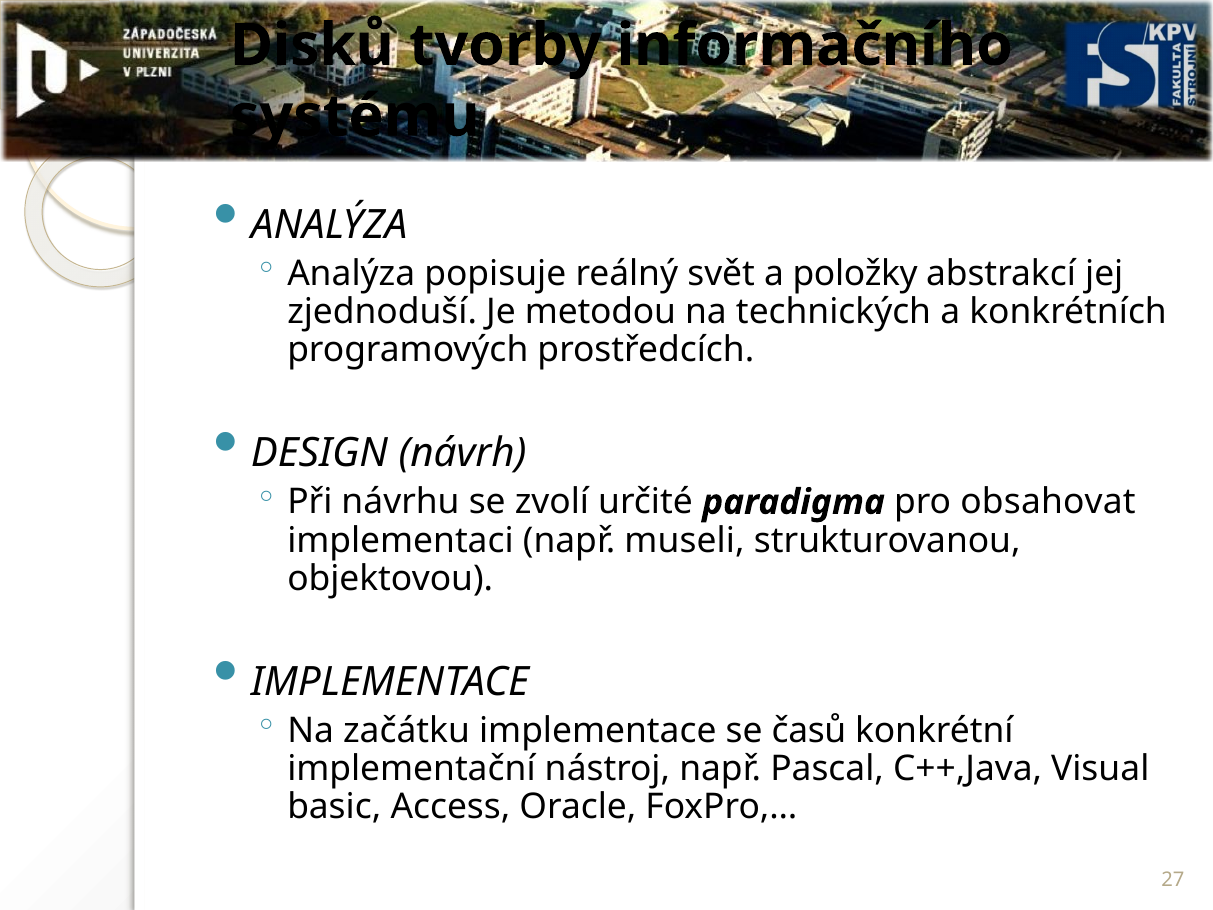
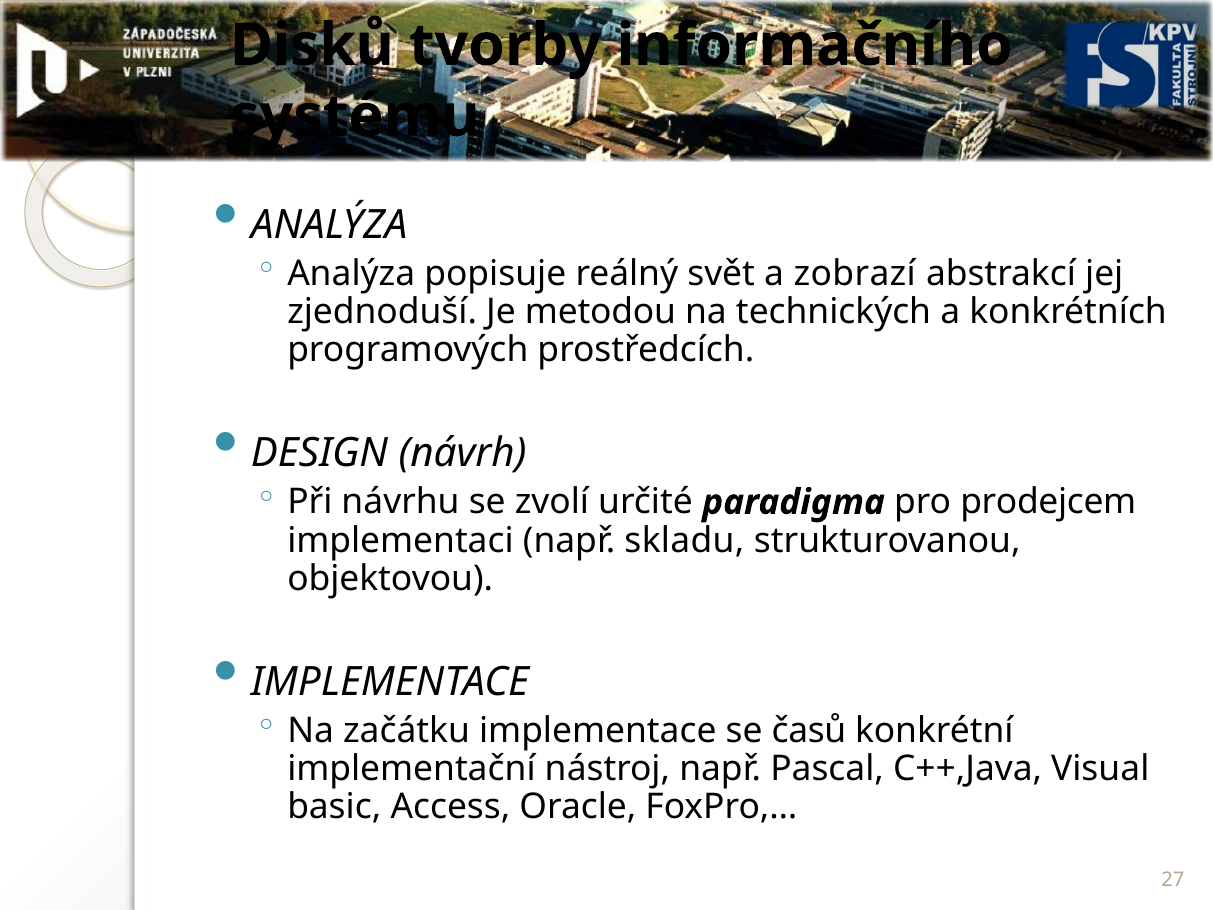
položky: položky -> zobrazí (855, 274)
obsahovat: obsahovat -> prodejcem (1048, 502)
museli: museli -> skladu (684, 540)
